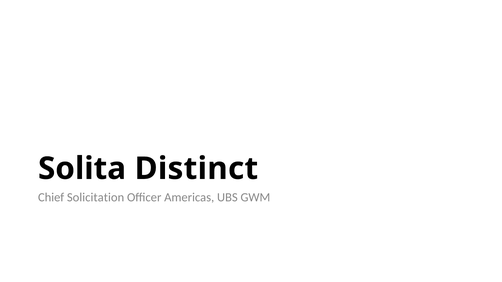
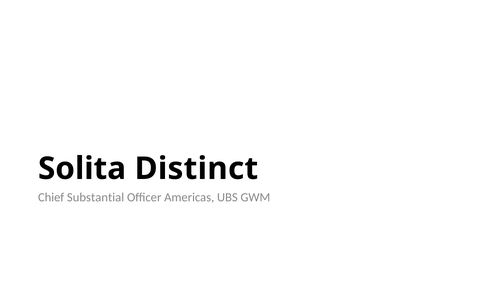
Solicitation: Solicitation -> Substantial (96, 198)
